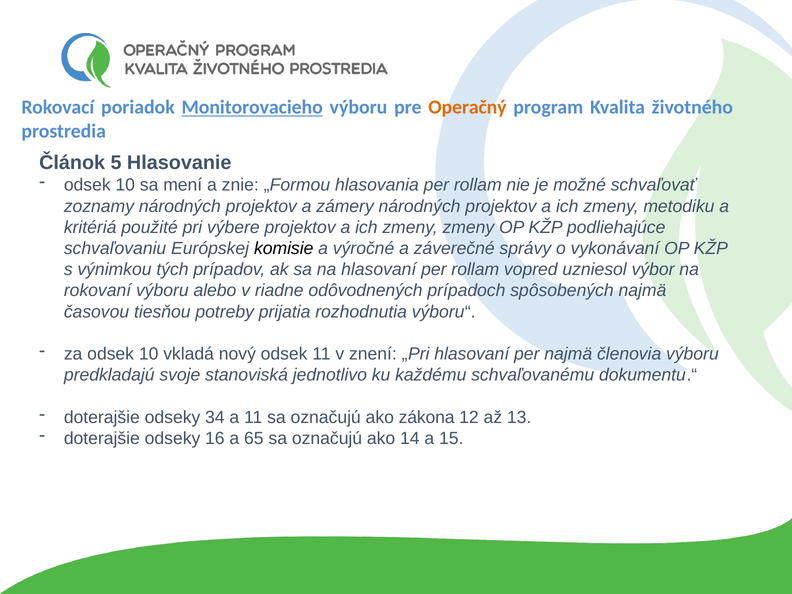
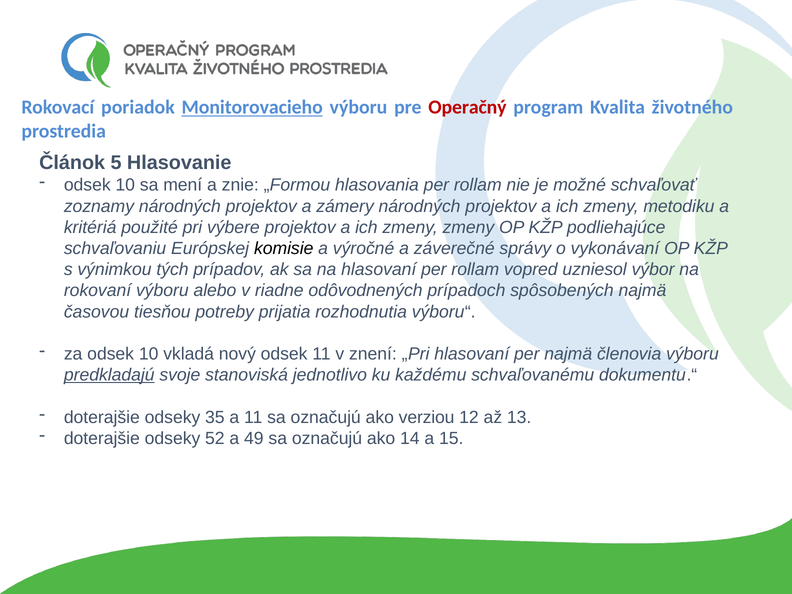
Operačný colour: orange -> red (467, 107)
predkladajú underline: none -> present (109, 375)
34: 34 -> 35 (215, 417)
zákona: zákona -> verziou (427, 417)
16: 16 -> 52 (215, 438)
65: 65 -> 49 (254, 438)
